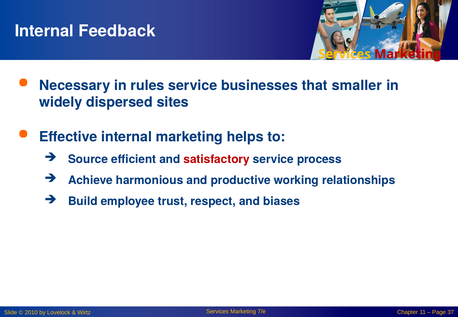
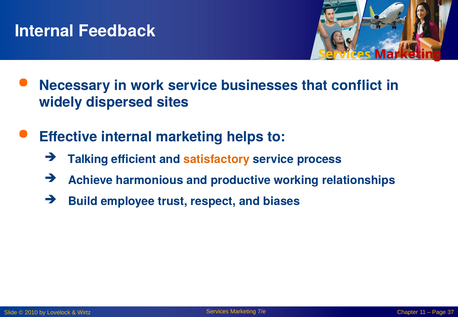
rules: rules -> work (147, 85)
smaller: smaller -> conflict (357, 85)
Source: Source -> Talking (88, 159)
satisfactory colour: red -> orange (217, 159)
